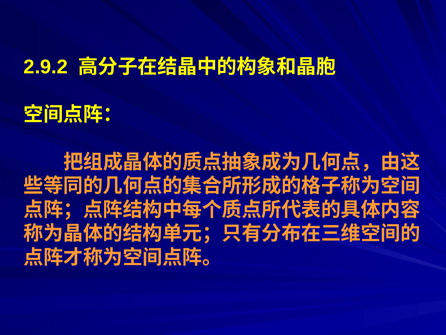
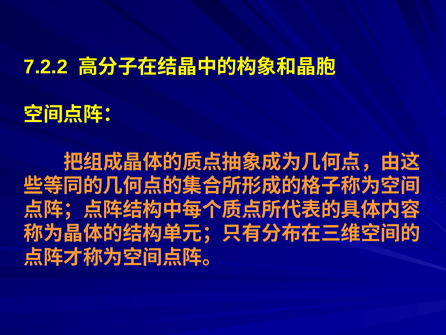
2.9.2: 2.9.2 -> 7.2.2 (46, 67)
